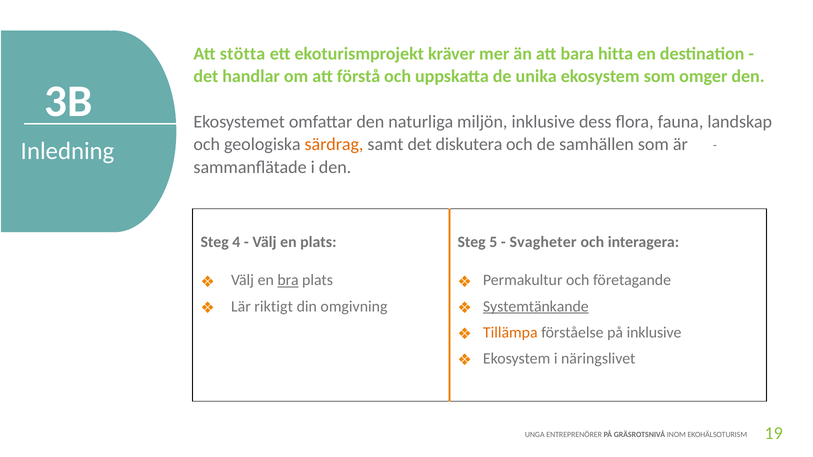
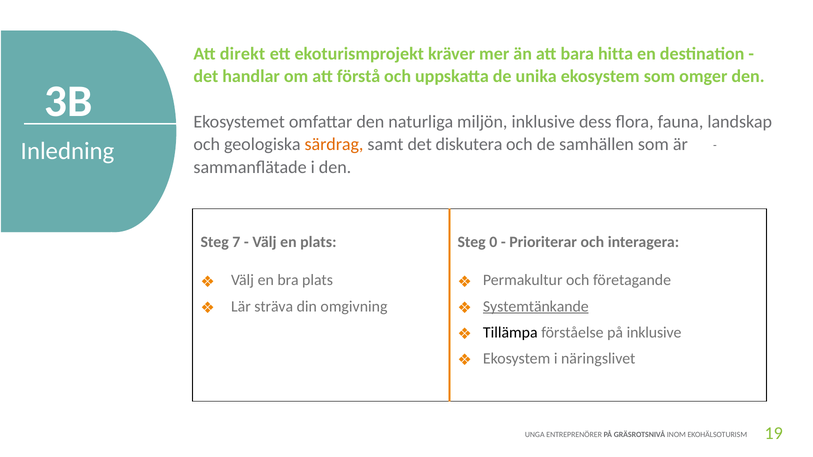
stötta: stötta -> direkt (243, 54)
4: 4 -> 7 (236, 242)
5: 5 -> 0 (493, 242)
Svagheter: Svagheter -> Prioriterar (543, 242)
bra underline: present -> none (288, 280)
riktigt: riktigt -> sträva (274, 307)
Tillämpa colour: orange -> black (510, 333)
